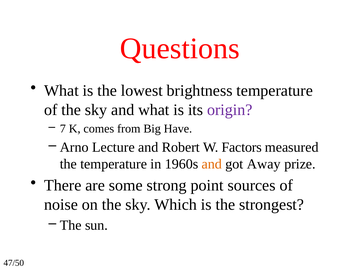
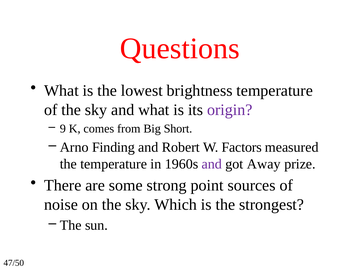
7: 7 -> 9 (63, 129)
Have: Have -> Short (178, 129)
Lecture: Lecture -> Finding (113, 147)
and colour: orange -> purple (212, 164)
